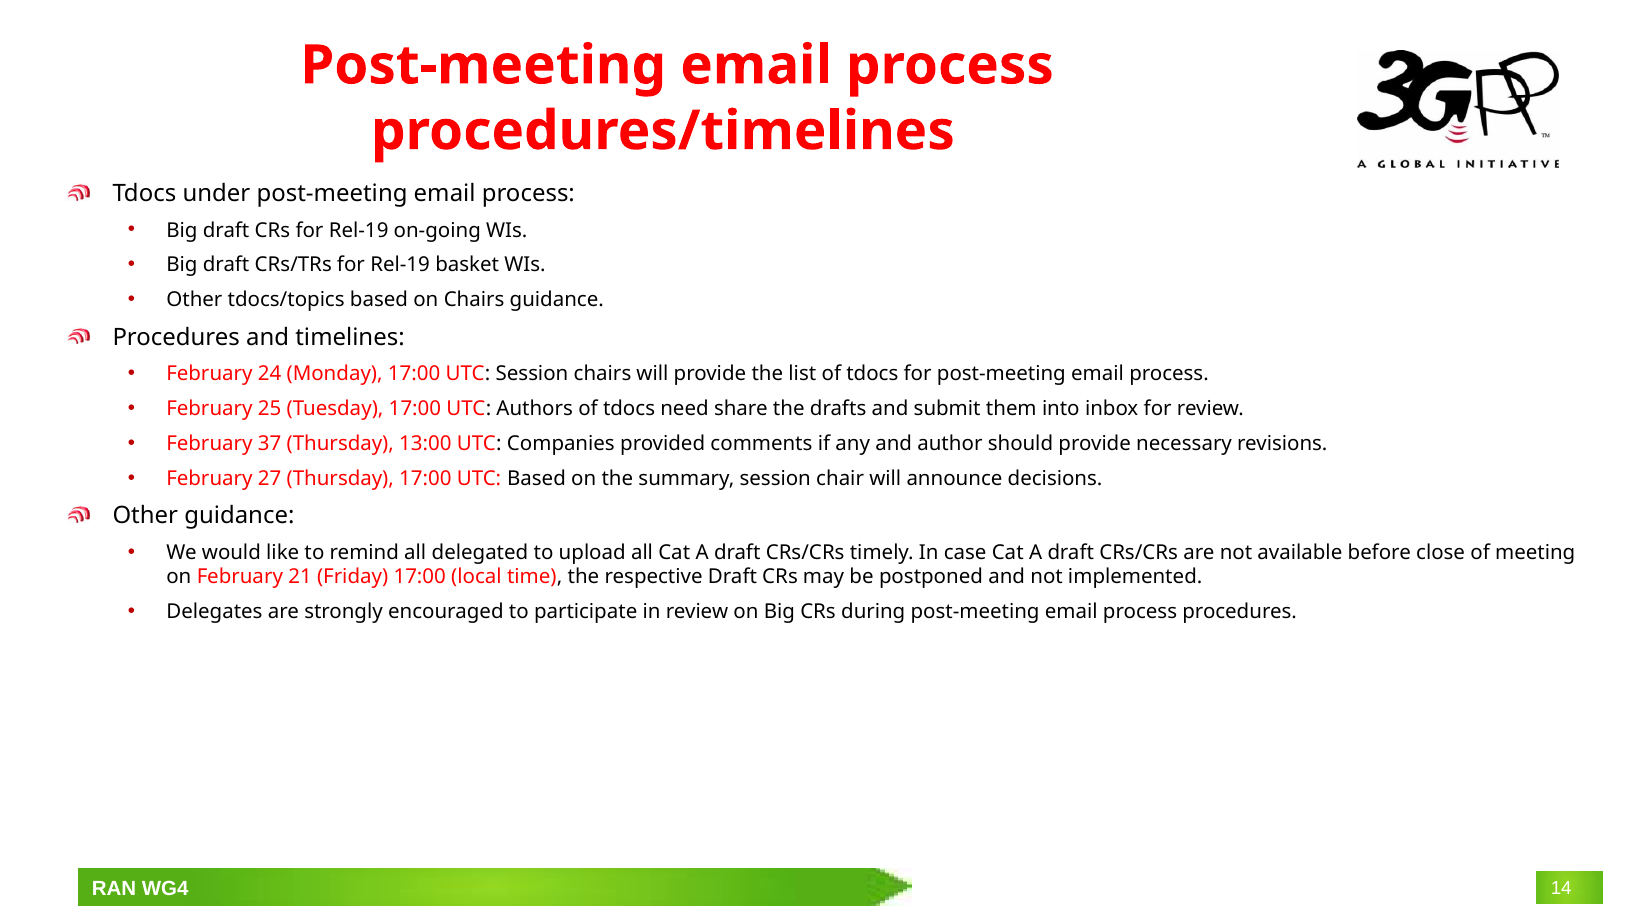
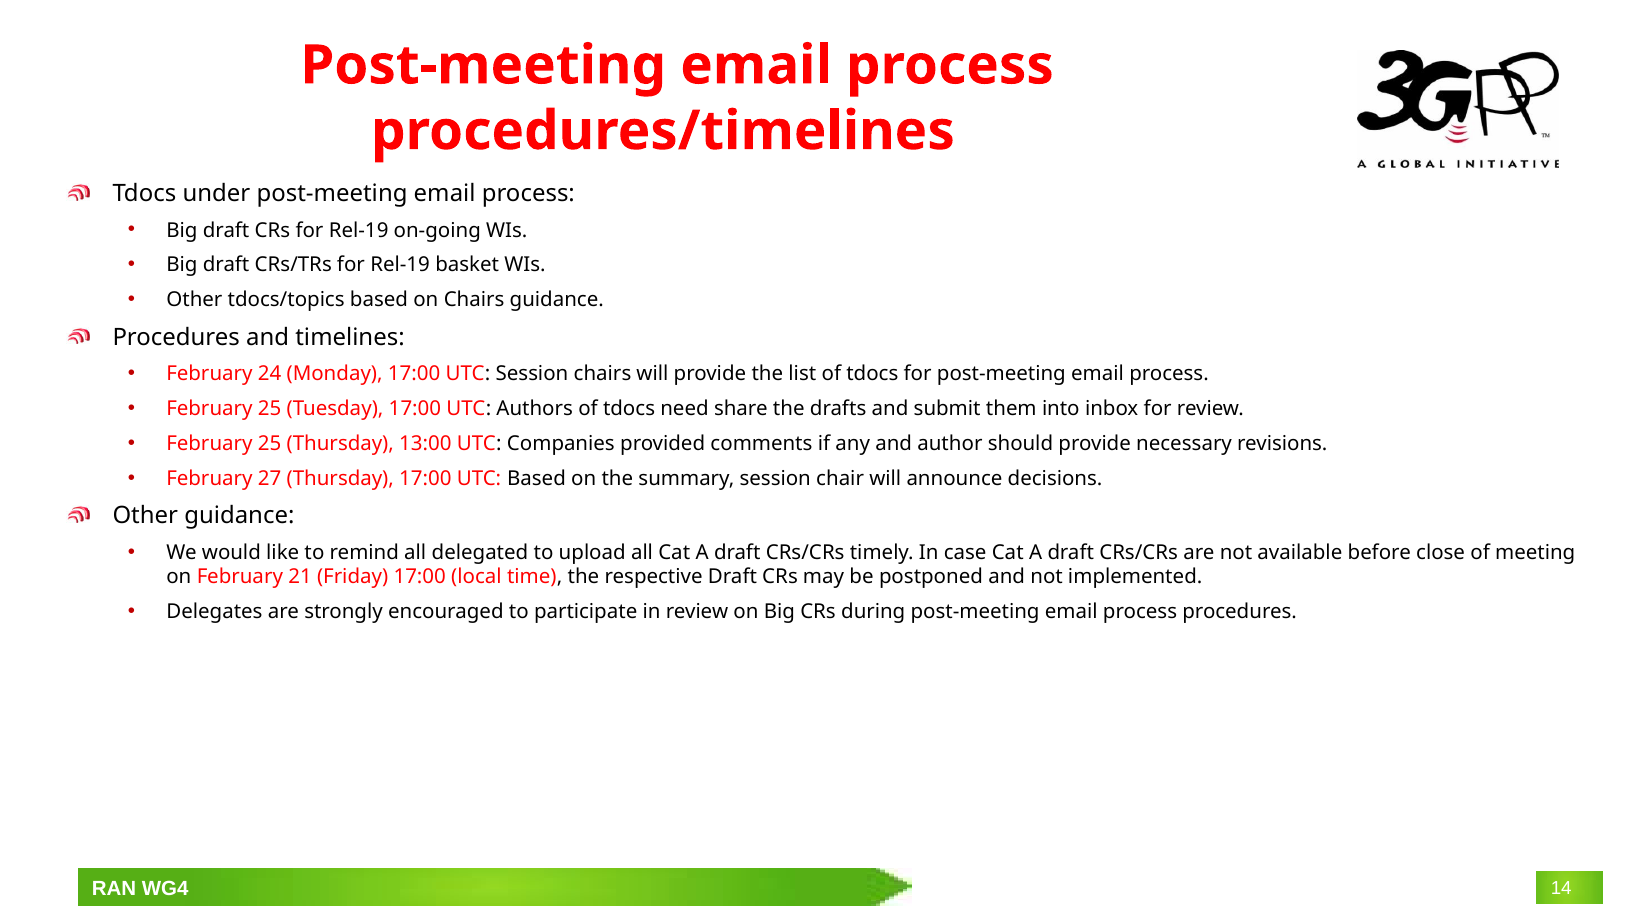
37: 37 -> 25 (270, 444)
